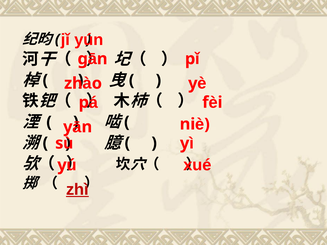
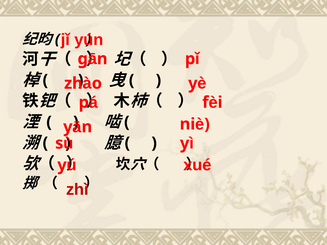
zhì underline: present -> none (77, 190)
